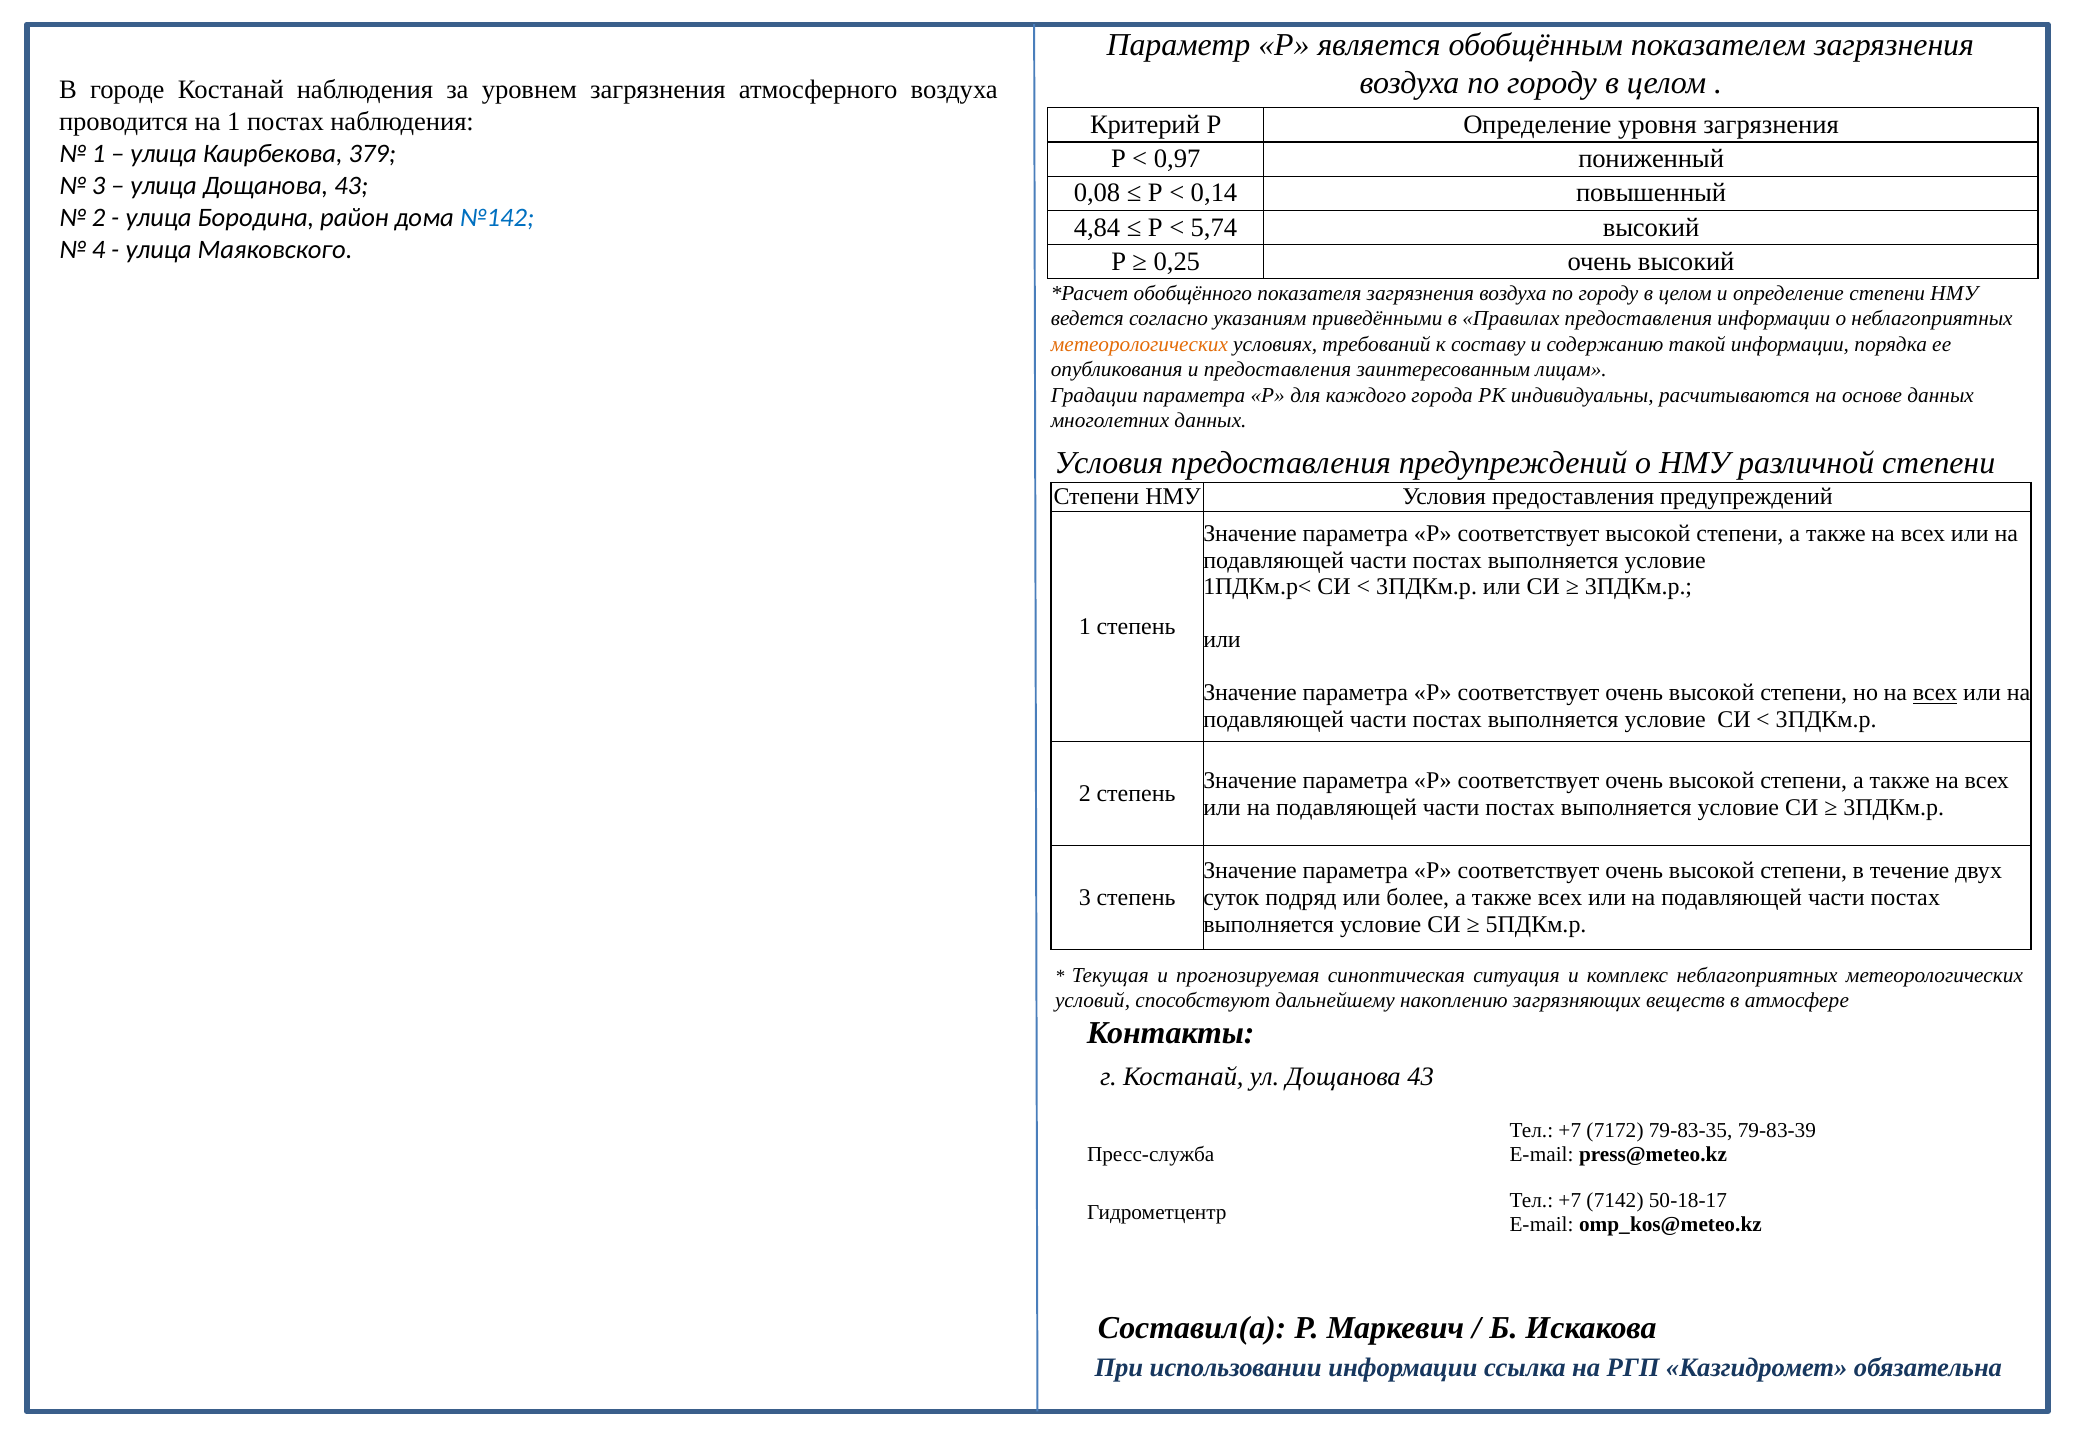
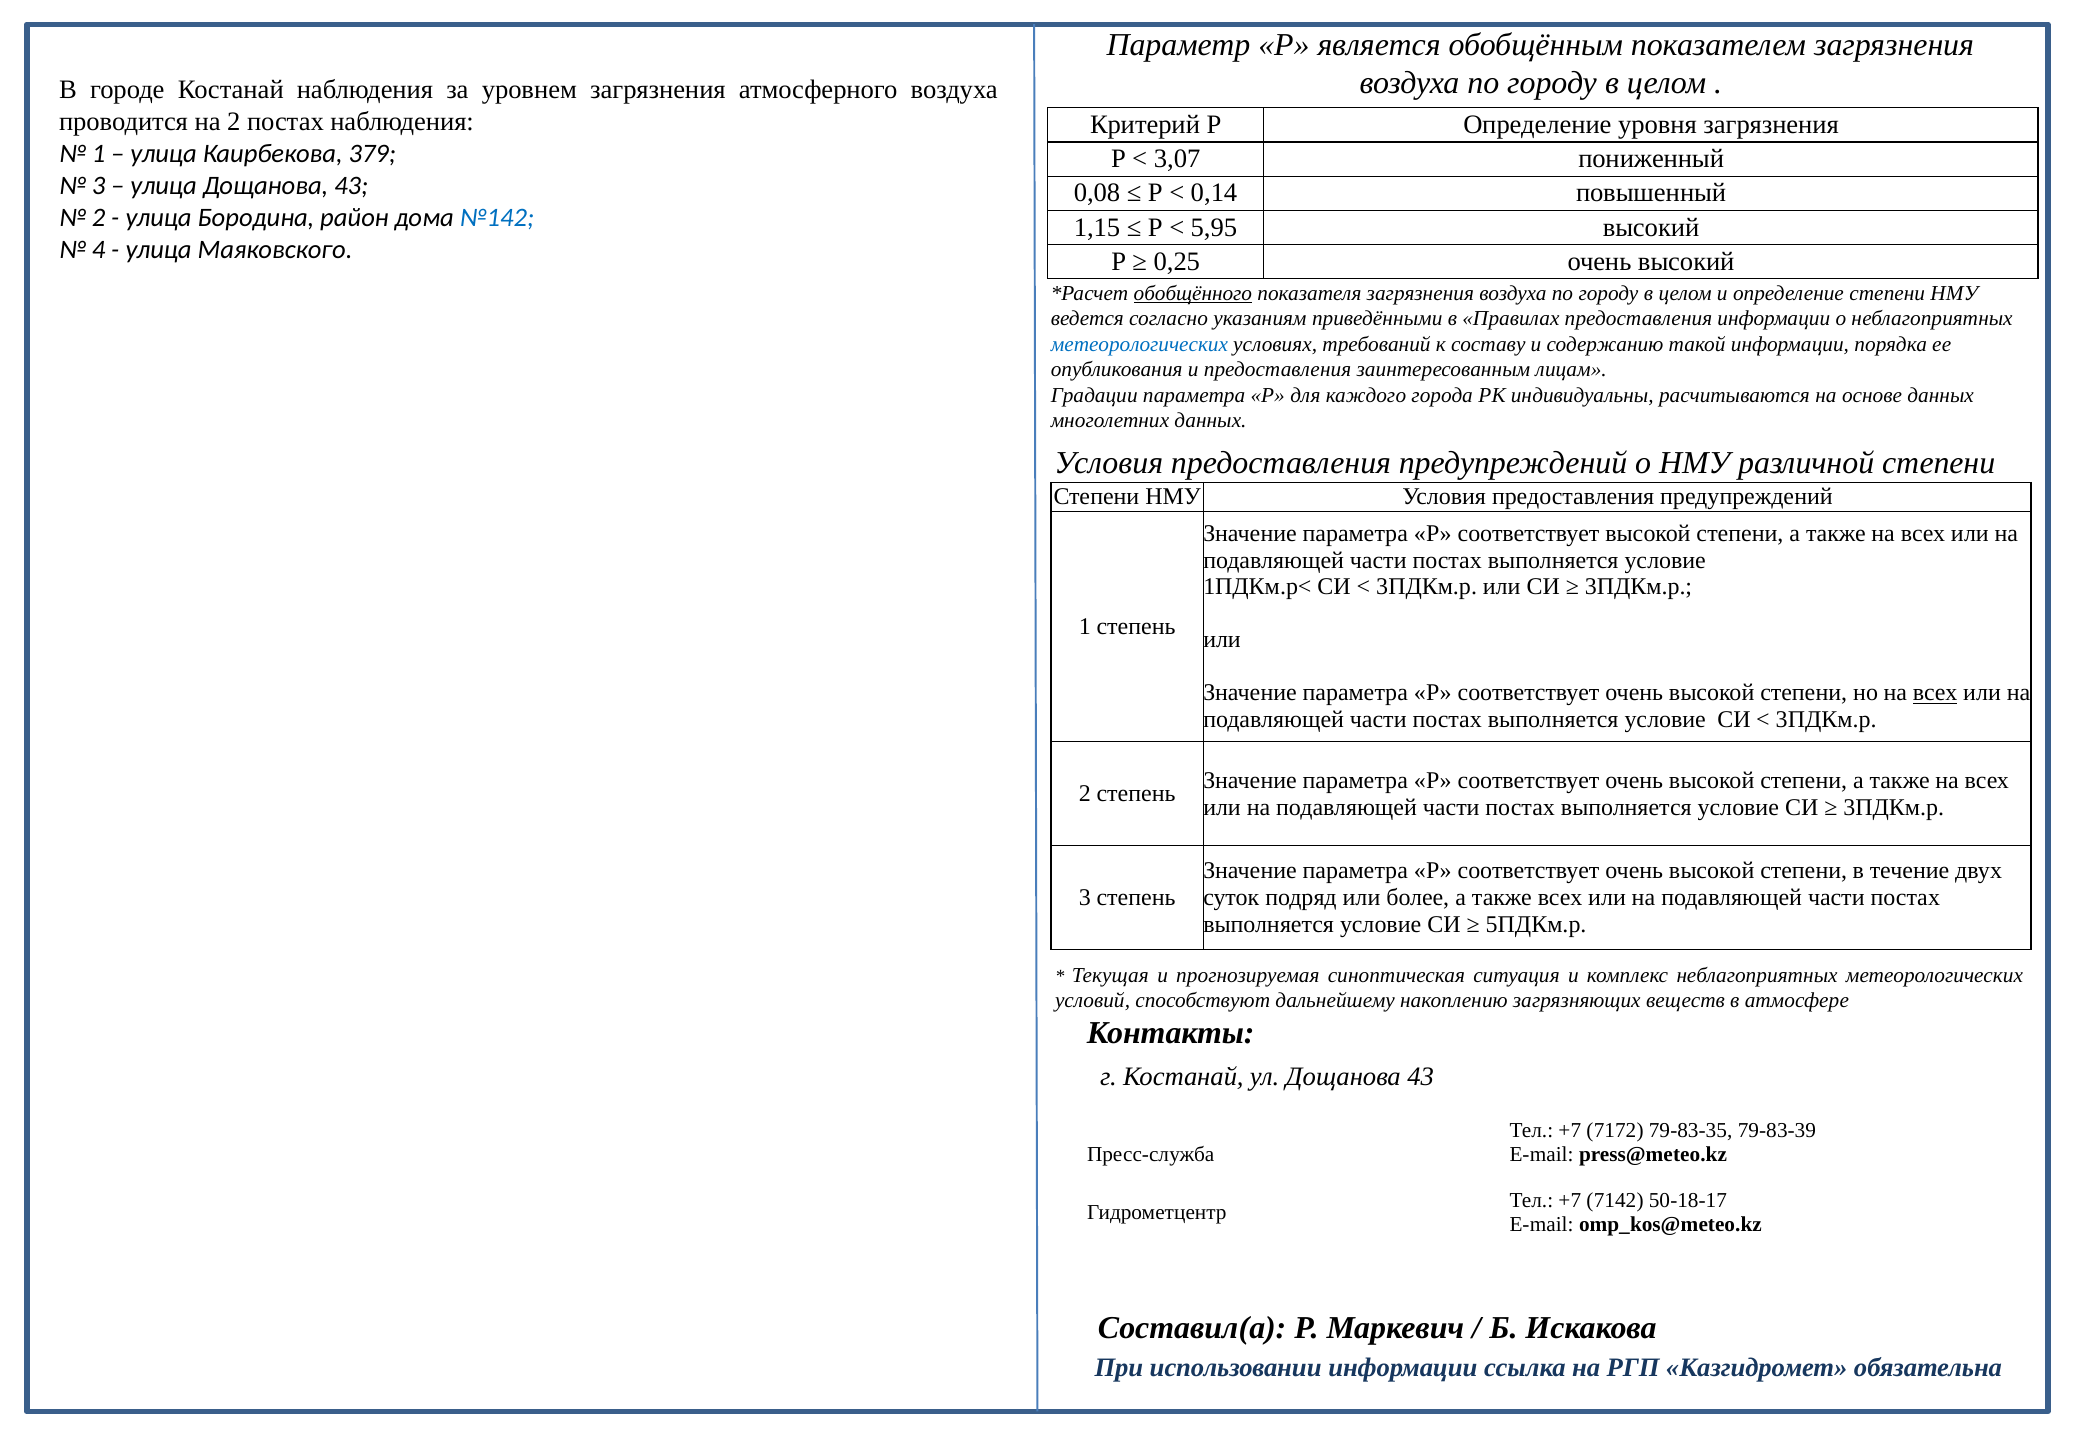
на 1: 1 -> 2 (234, 122)
0,97: 0,97 -> 3,07 (1177, 159)
4,84: 4,84 -> 1,15 (1097, 227)
5,74: 5,74 -> 5,95 (1214, 227)
обобщённого underline: none -> present (1193, 293)
метеорологических colour: orange -> blue (1139, 344)
